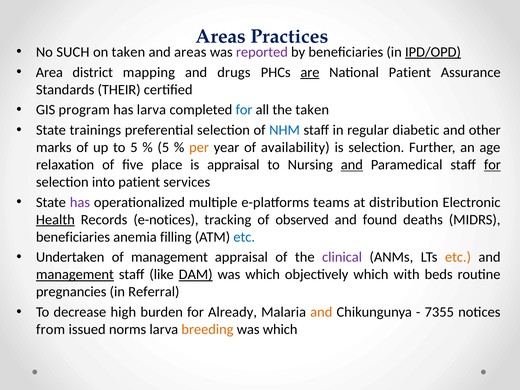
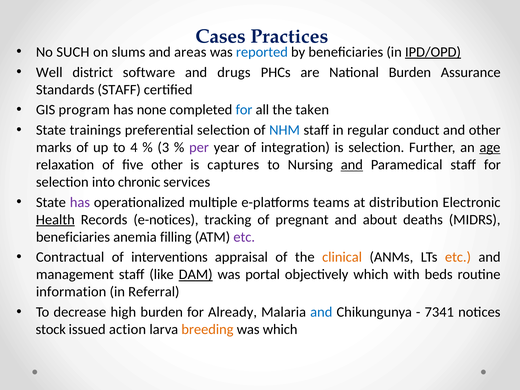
Areas: Areas -> Cases (221, 36)
on taken: taken -> slums (128, 52)
reported colour: purple -> blue (262, 52)
Area: Area -> Well (49, 72)
mapping: mapping -> software (149, 72)
are underline: present -> none (310, 72)
National Patient: Patient -> Burden (410, 72)
Standards THEIR: THEIR -> STAFF (119, 90)
has larva: larva -> none (152, 110)
diabetic: diabetic -> conduct (416, 130)
to 5: 5 -> 4 (134, 147)
5: 5 -> 3 (163, 147)
per colour: orange -> purple (199, 147)
availability: availability -> integration (295, 147)
age underline: none -> present (490, 147)
five place: place -> other (167, 165)
is appraisal: appraisal -> captures (233, 165)
for underline: present -> none (492, 165)
into patient: patient -> chronic (139, 182)
observed: observed -> pregnant (302, 220)
found: found -> about (380, 220)
etc colour: blue -> purple (244, 237)
Undertaken: Undertaken -> Contractual (70, 257)
of management: management -> interventions (169, 257)
clinical colour: purple -> orange (342, 257)
management underline: present -> none (75, 275)
which: which -> portal (263, 275)
pregnancies: pregnancies -> information (71, 292)
and colour: orange -> blue (321, 312)
7355: 7355 -> 7341 (439, 312)
from: from -> stock (51, 329)
norms: norms -> action (128, 329)
